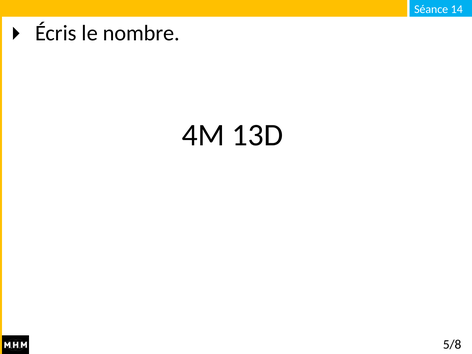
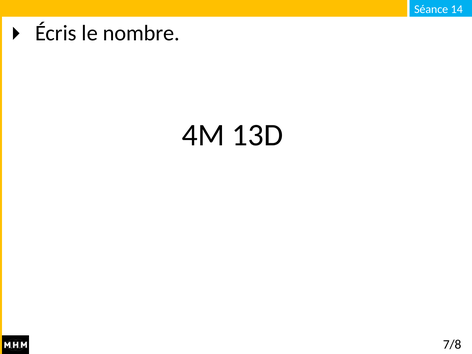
5/8: 5/8 -> 7/8 (452, 344)
